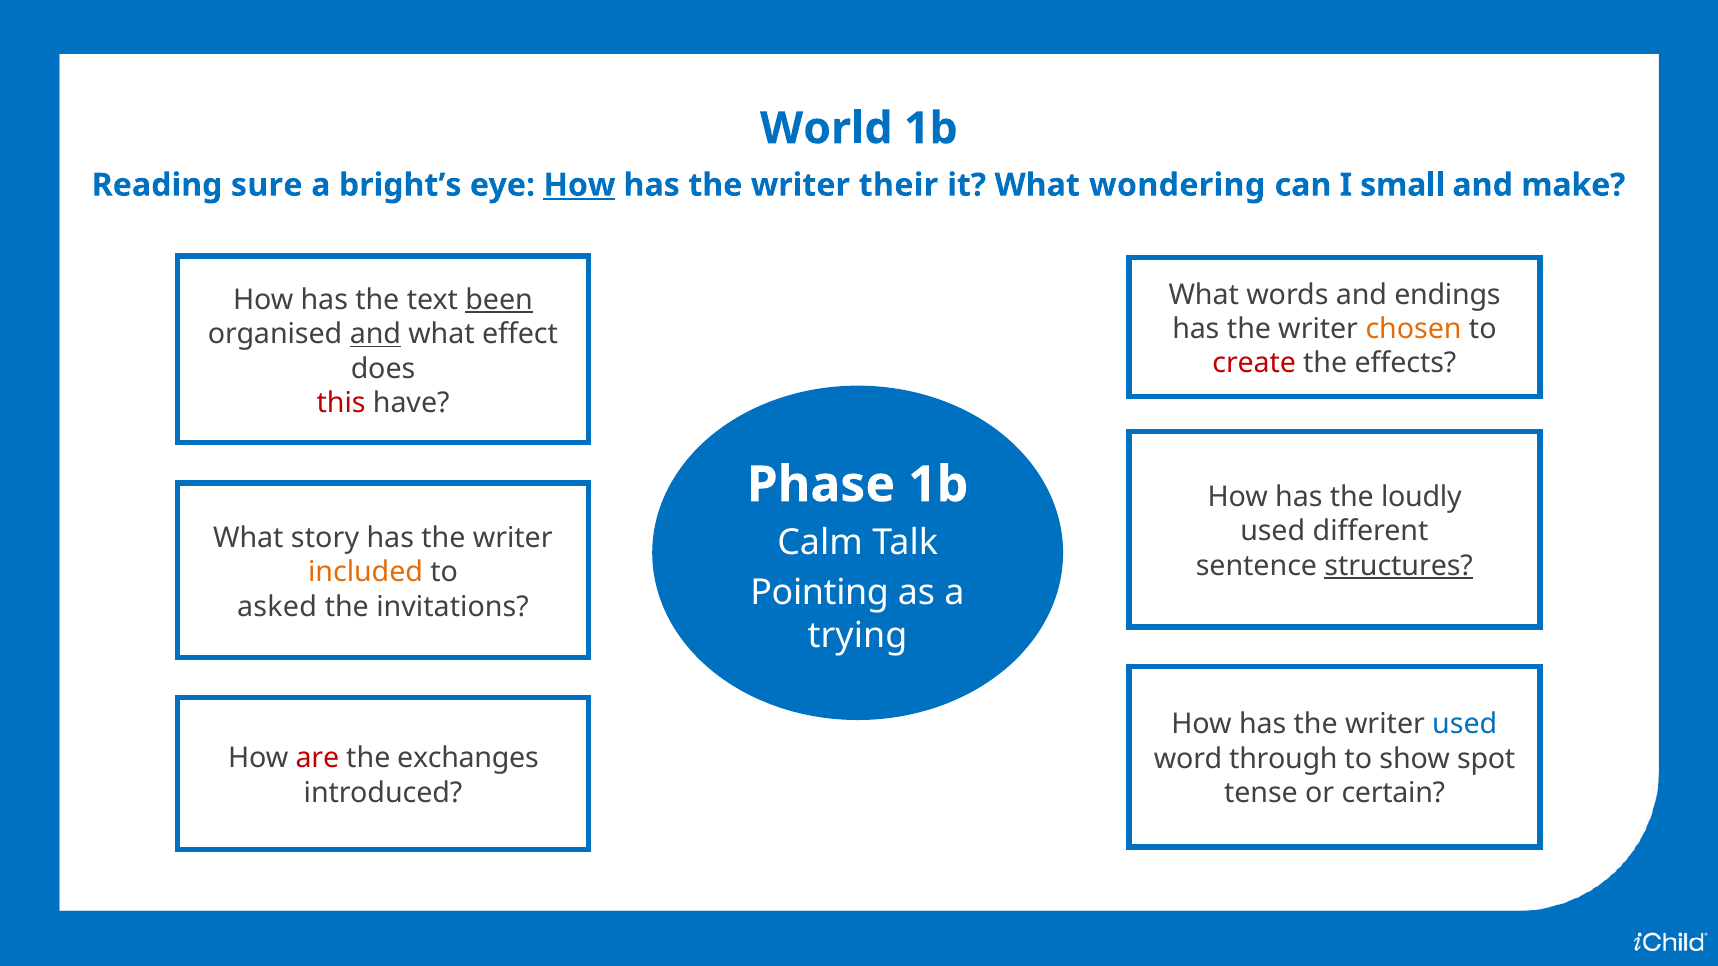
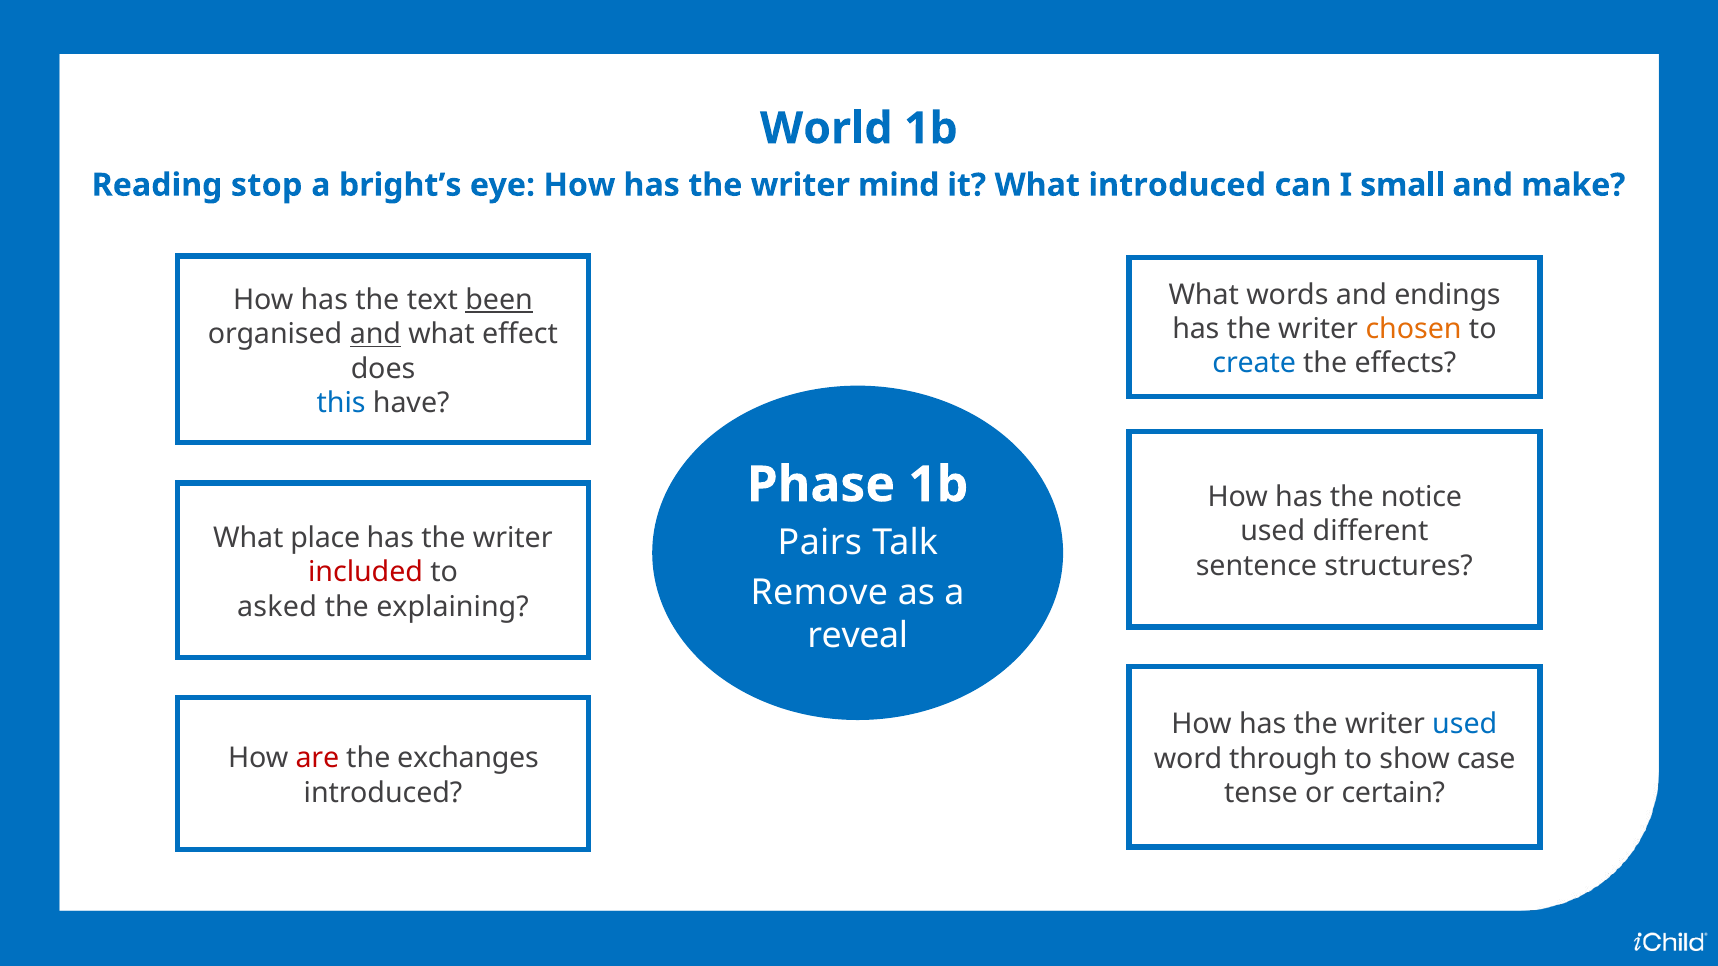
sure: sure -> stop (267, 185)
How underline: present -> none (579, 185)
their: their -> mind (899, 185)
What wondering: wondering -> introduced (1177, 185)
create colour: red -> blue (1254, 364)
this colour: red -> blue (341, 403)
loudly: loudly -> notice (1421, 497)
story: story -> place (325, 538)
Calm: Calm -> Pairs (820, 543)
structures underline: present -> none (1399, 566)
included colour: orange -> red (366, 572)
Pointing: Pointing -> Remove (819, 593)
invitations: invitations -> explaining (453, 607)
trying: trying -> reveal (858, 636)
spot: spot -> case (1486, 759)
